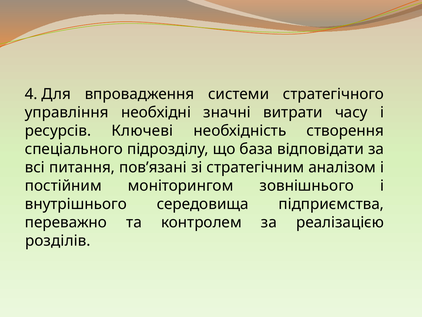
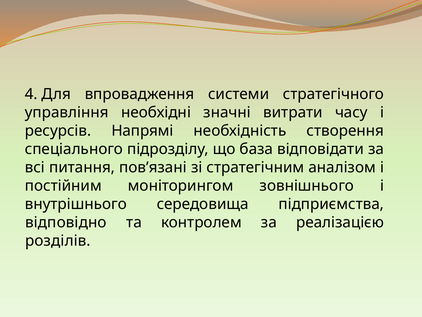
Ключеві: Ключеві -> Напрямі (142, 131)
переважно: переважно -> відповідно (66, 222)
